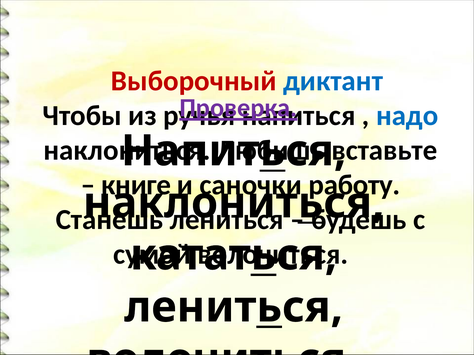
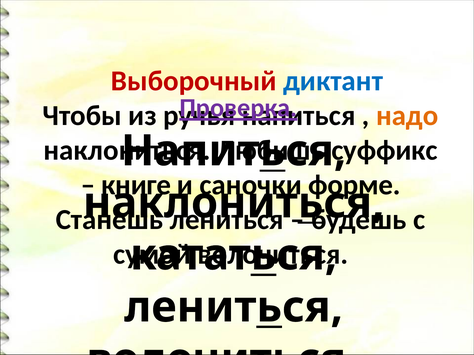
надо colour: blue -> orange (407, 116)
вставьте: вставьте -> суффикс (384, 150)
работу: работу -> форме (354, 185)
